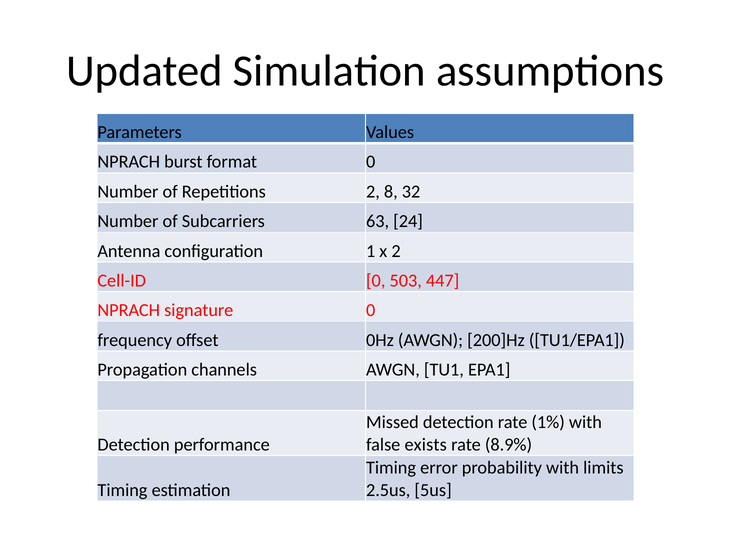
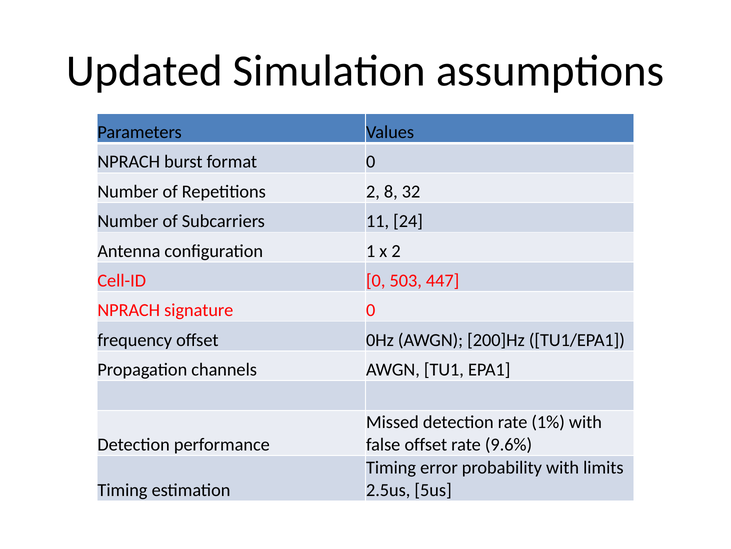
63: 63 -> 11 (378, 221)
false exists: exists -> offset (426, 444)
8.9%: 8.9% -> 9.6% (508, 444)
